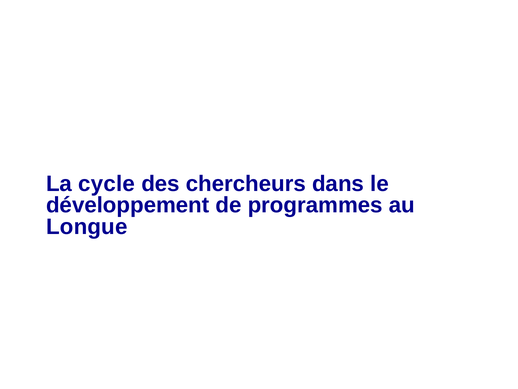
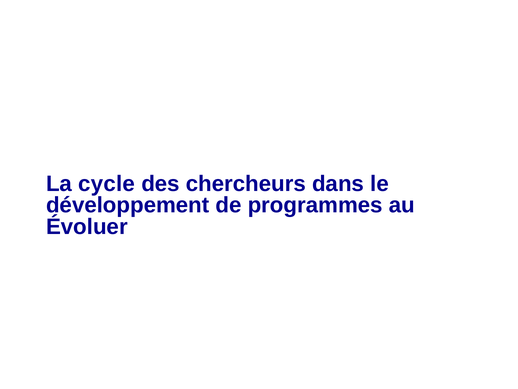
Longue: Longue -> Évoluer (87, 226)
